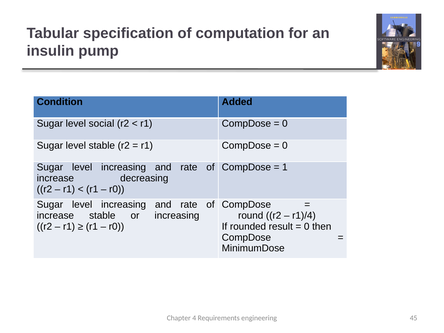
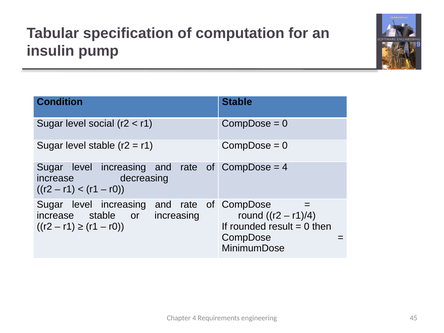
Condition Added: Added -> Stable (237, 102)
1: 1 -> 4 (285, 167)
